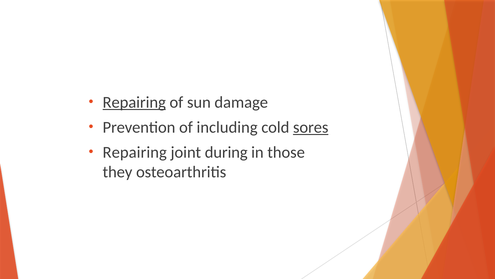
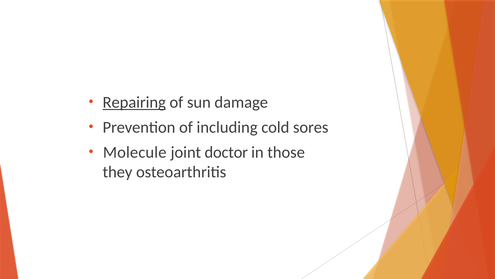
sores underline: present -> none (311, 127)
Repairing: Repairing -> Molecule (135, 152)
during: during -> doctor (226, 152)
